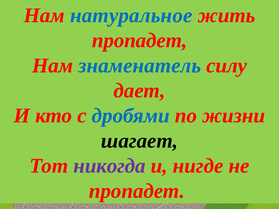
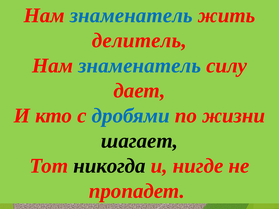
натуральное: натуральное -> знаменатель (131, 15)
пропадет: пропадет -> делитель (139, 40)
никогда colour: purple -> black (109, 166)
